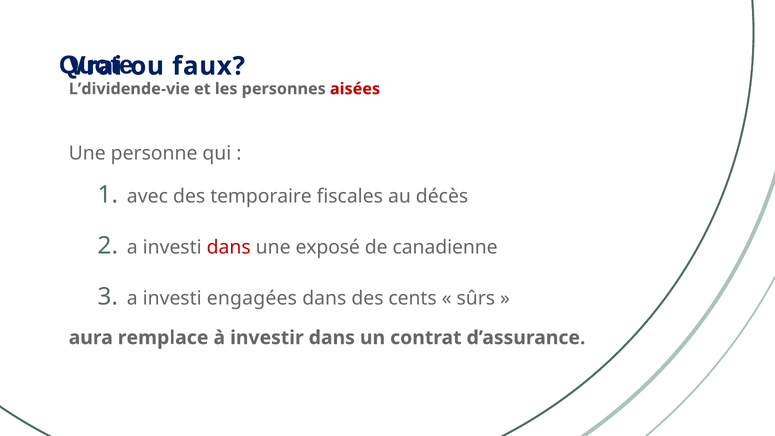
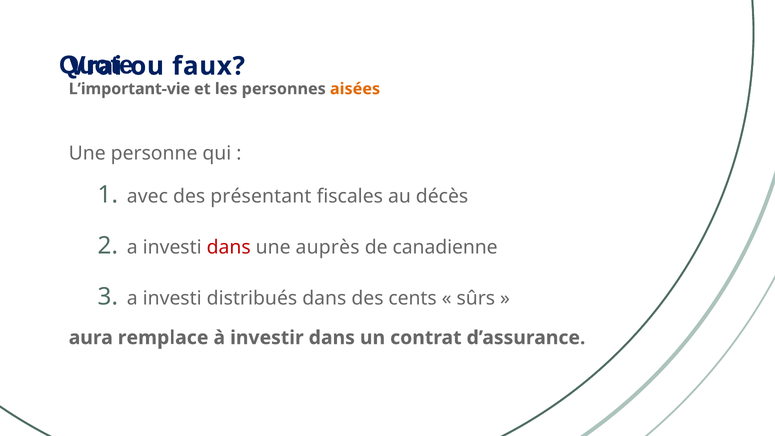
L’dividende-vie: L’dividende-vie -> L’important-vie (129, 89)
aisées colour: red -> orange (355, 89)
temporaire: temporaire -> présentant (261, 196)
exposé: exposé -> auprès (328, 247)
engagées: engagées -> distribués (252, 298)
